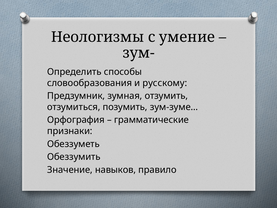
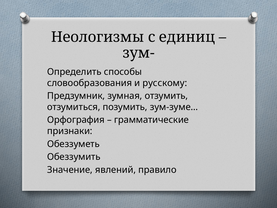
умение: умение -> единиц (187, 37)
навыков: навыков -> явлений (115, 170)
